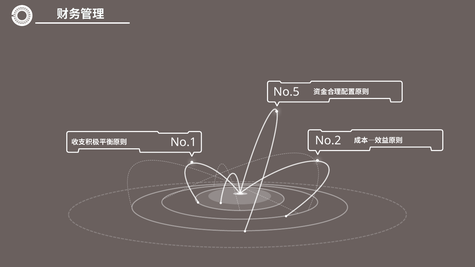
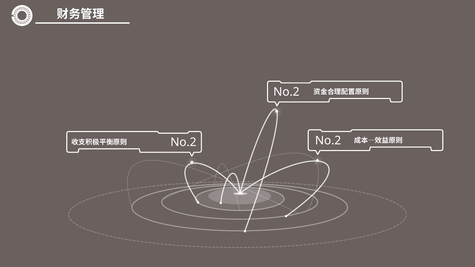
No.5: No.5 -> No.2 (286, 92)
No.1: No.1 -> No.2 (183, 142)
